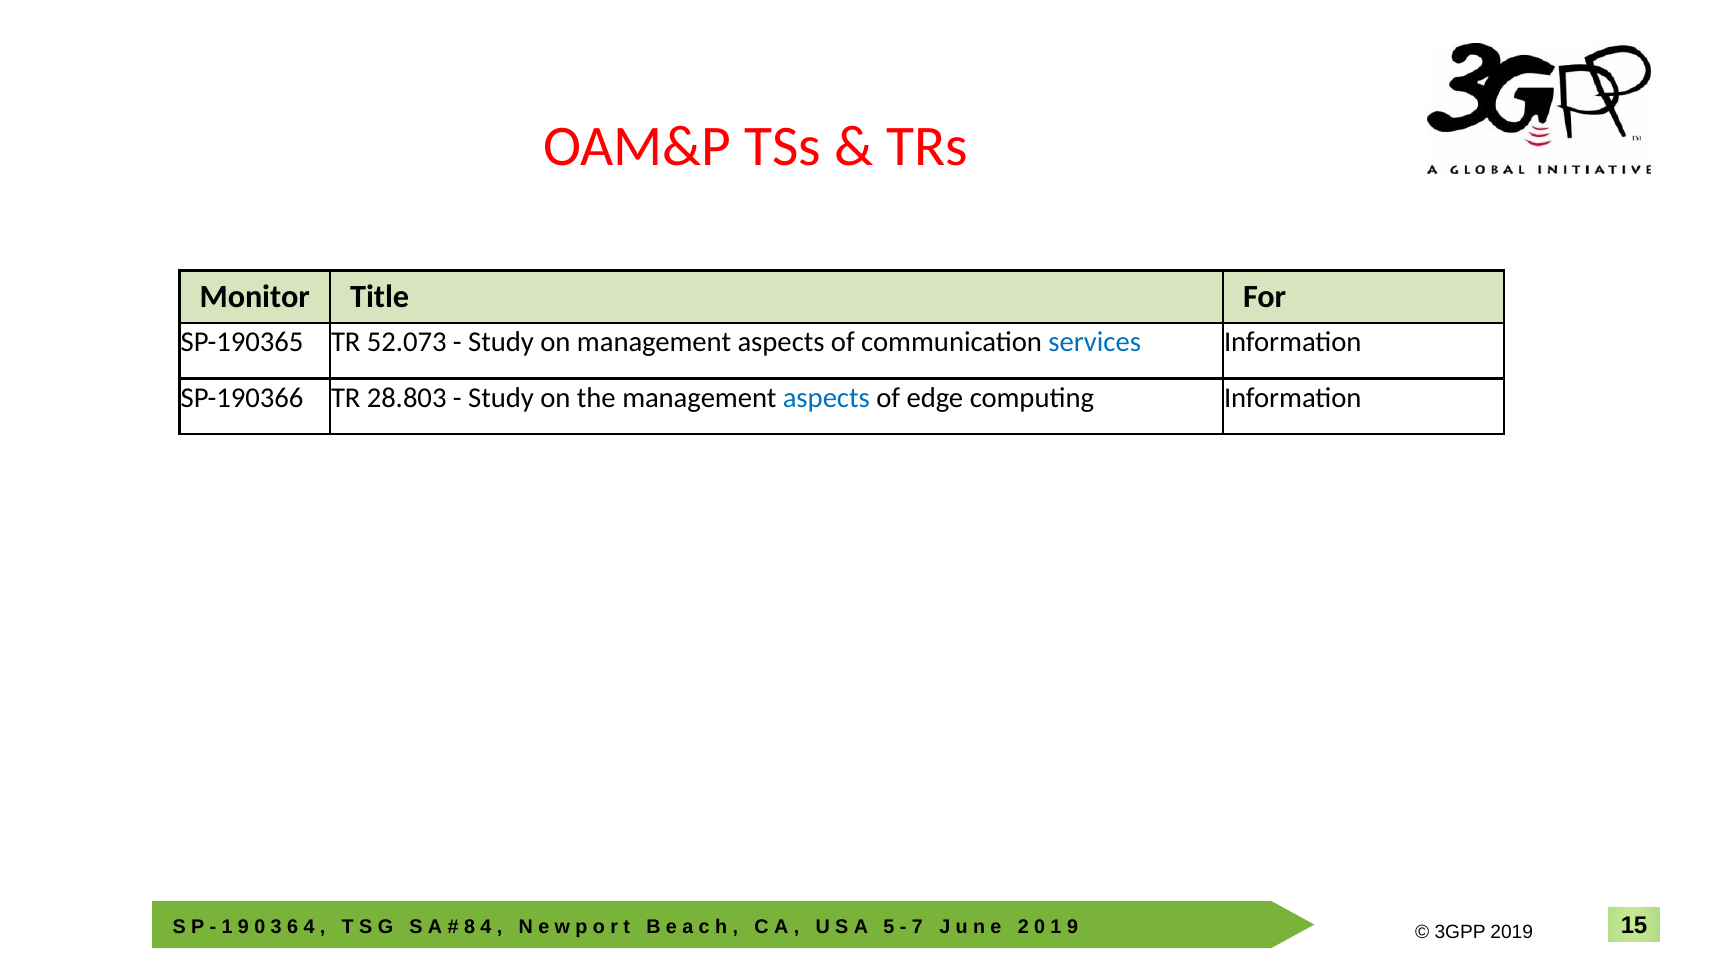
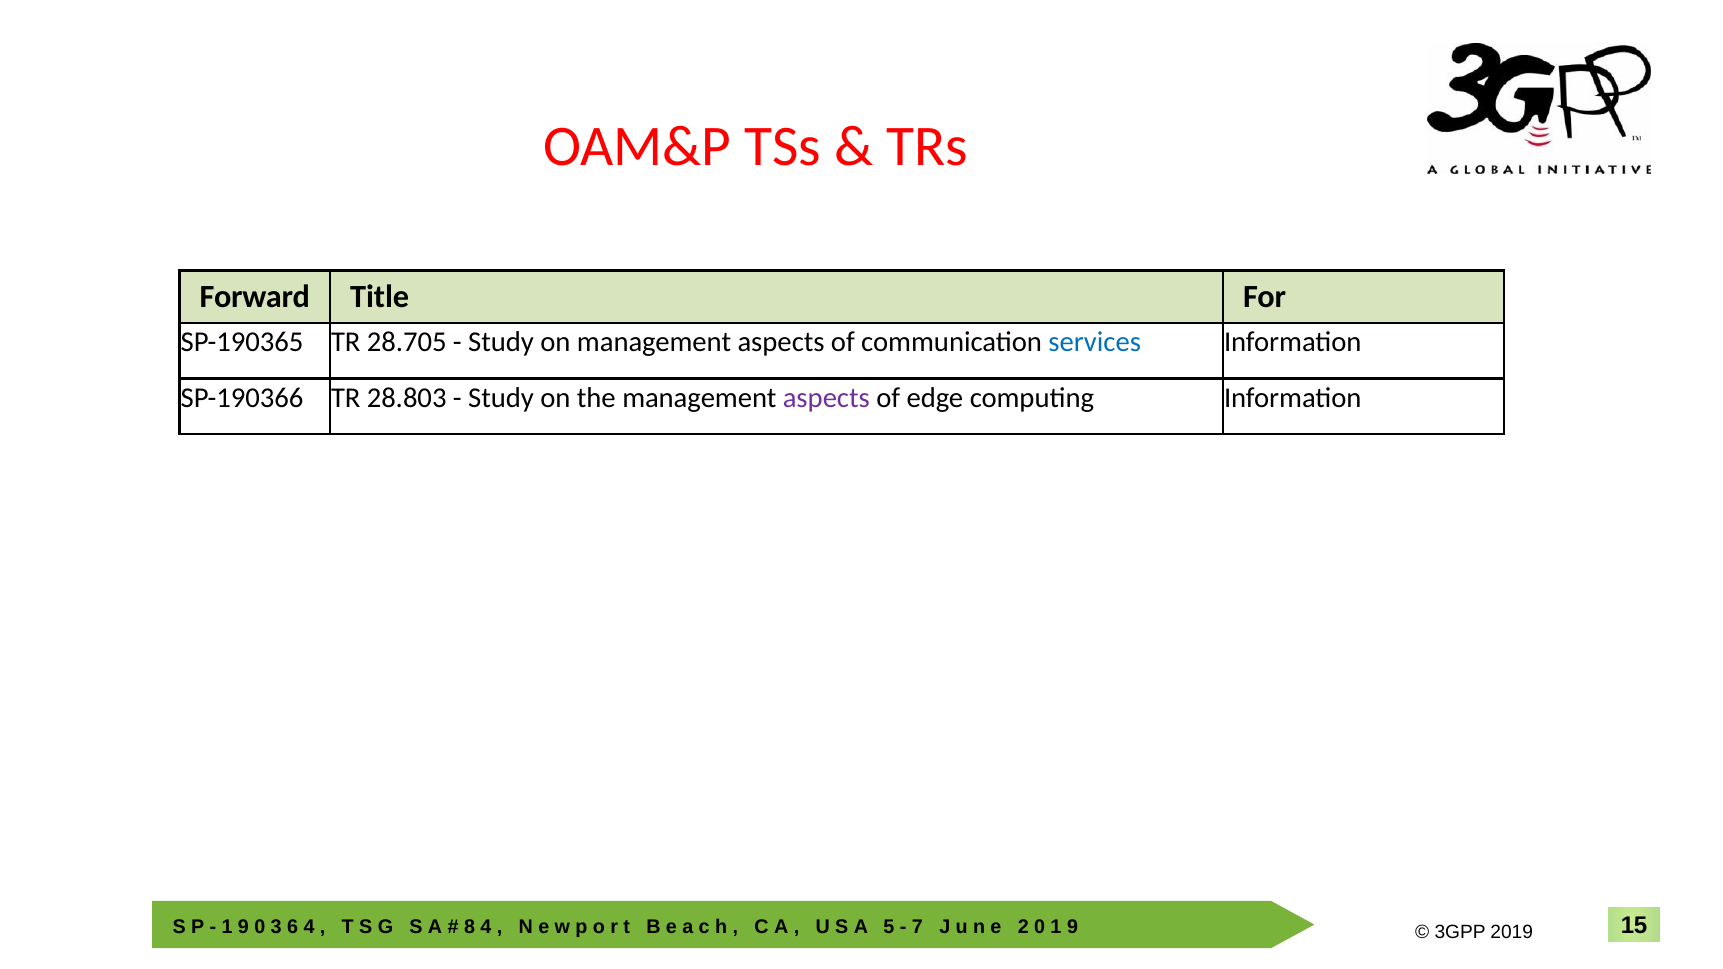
Monitor: Monitor -> Forward (255, 297)
52.073: 52.073 -> 28.705 (407, 342)
aspects colour: blue -> purple (826, 398)
